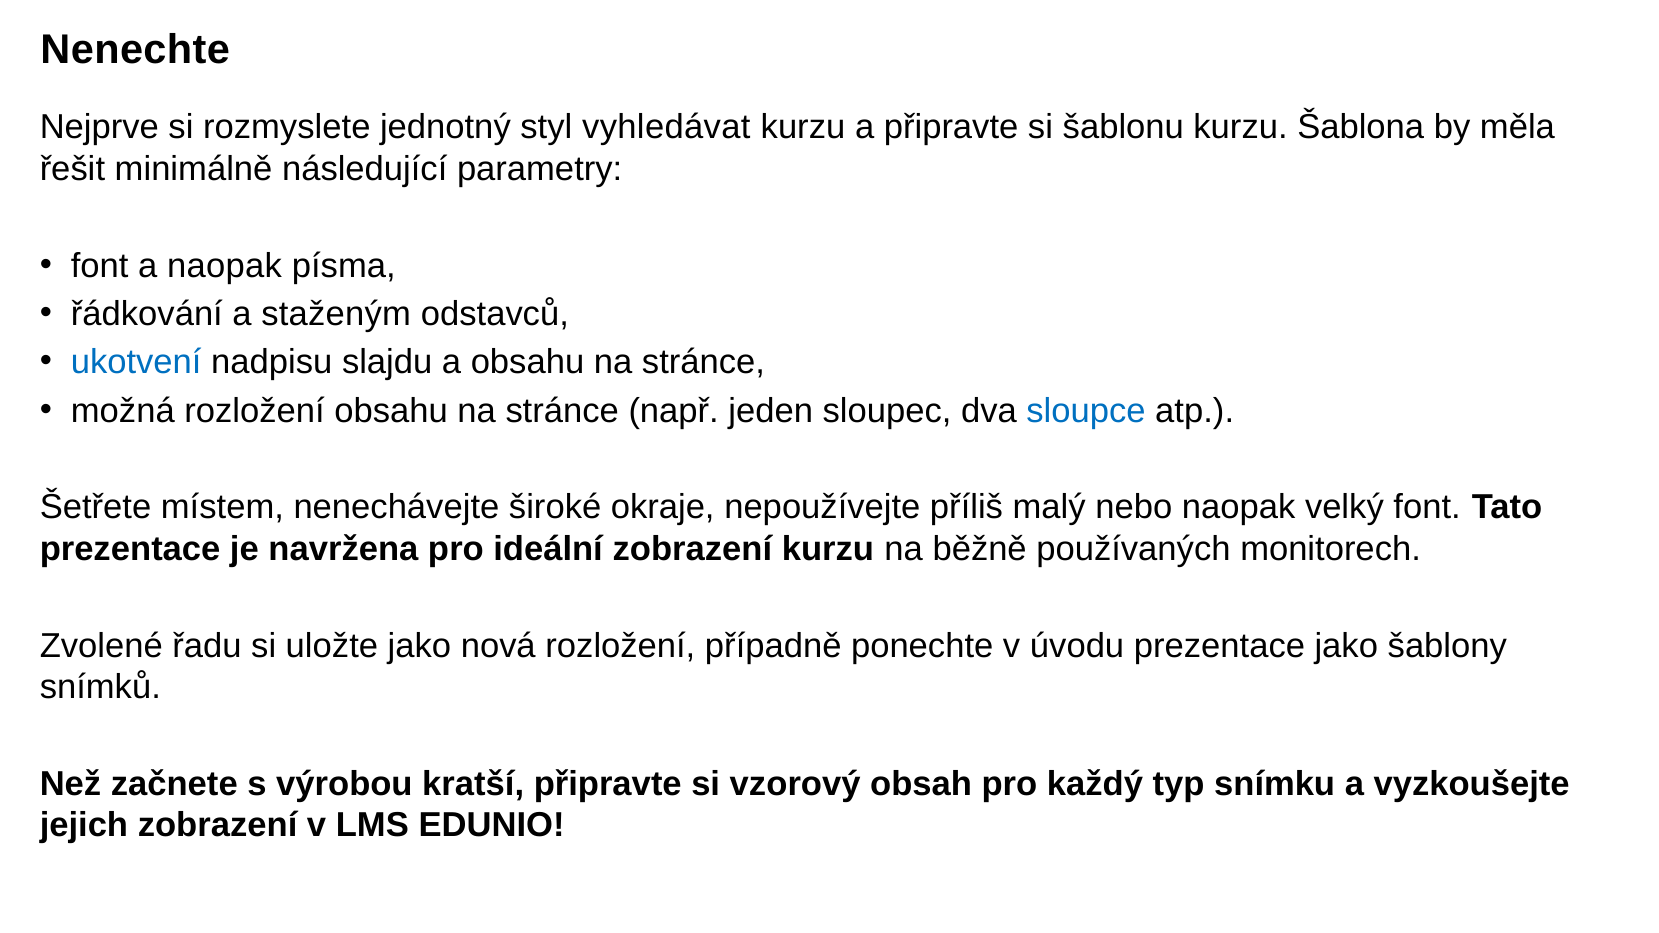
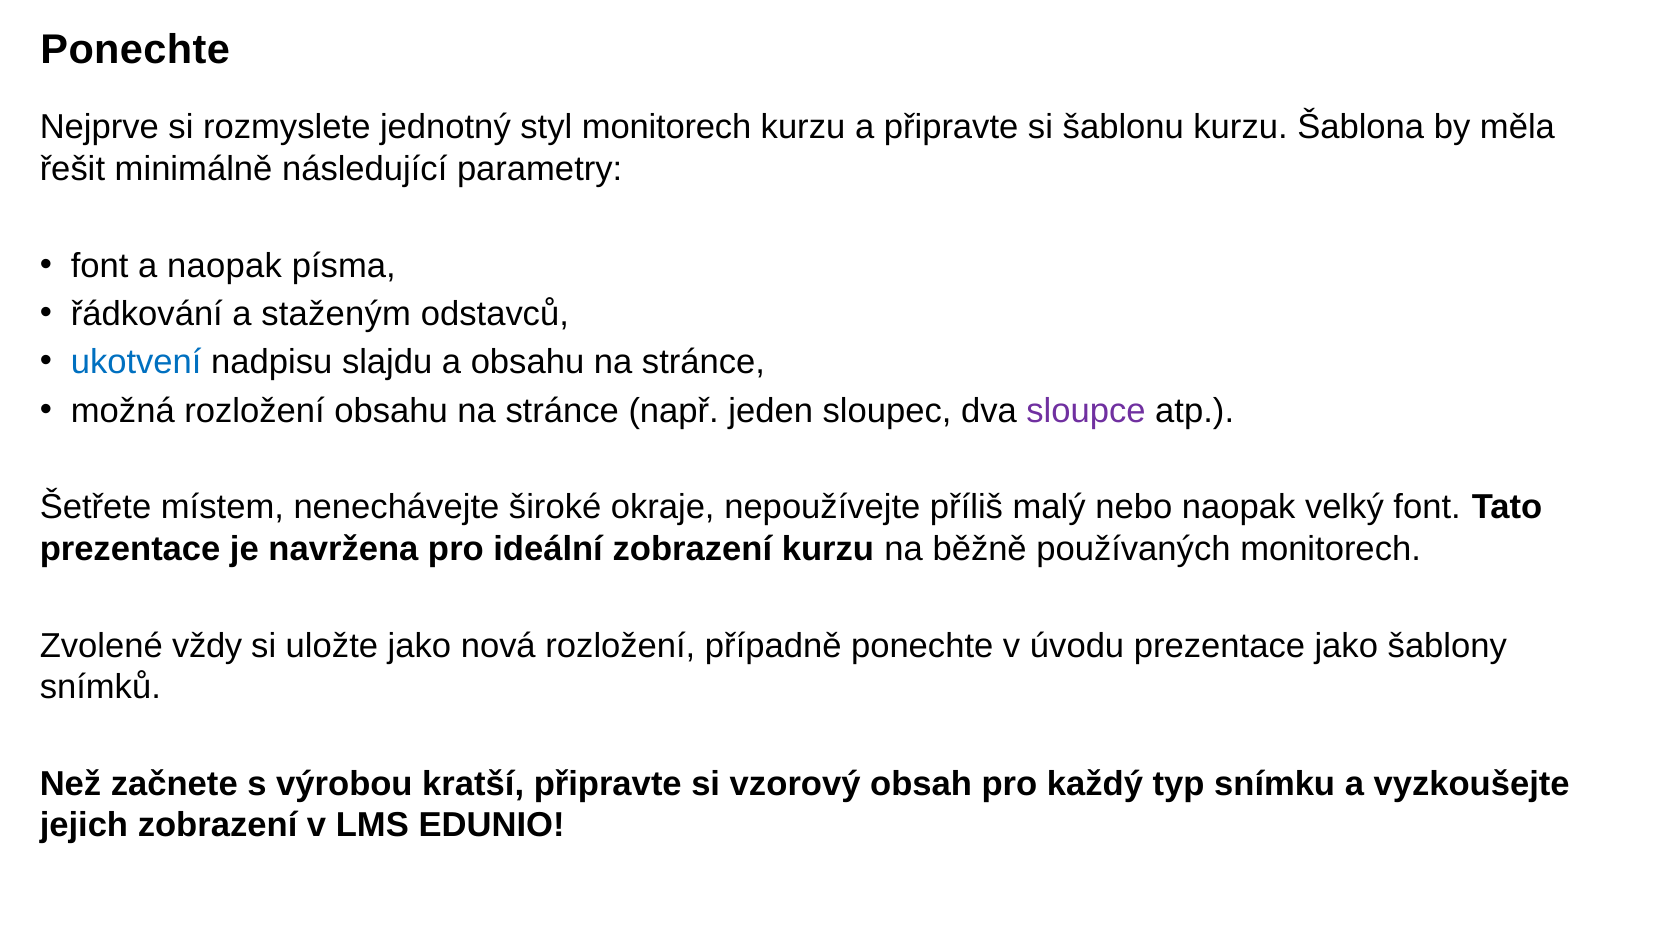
Nenechte: Nenechte -> Ponechte (135, 50)
styl vyhledávat: vyhledávat -> monitorech (667, 127)
sloupce colour: blue -> purple (1086, 411)
řadu: řadu -> vždy (207, 646)
